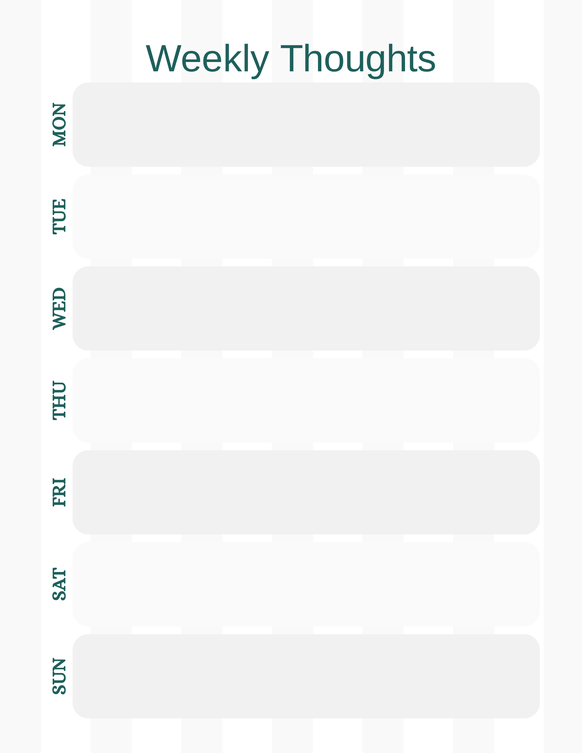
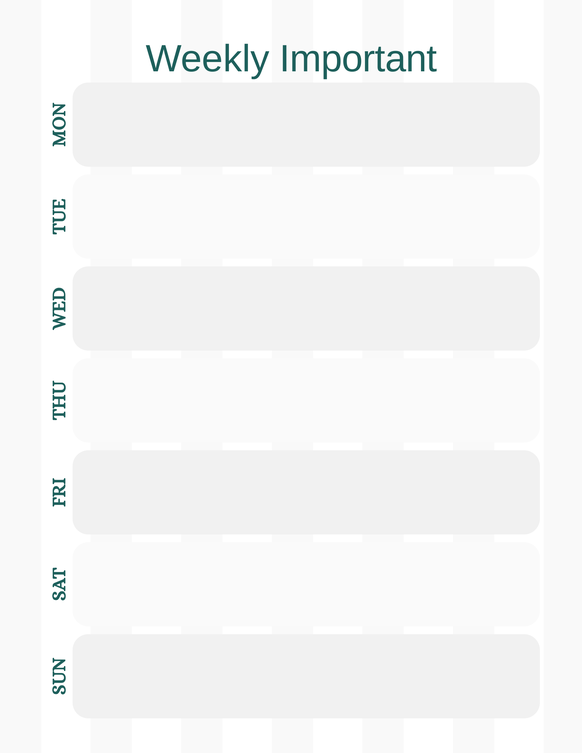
Thoughts: Thoughts -> Important (358, 59)
